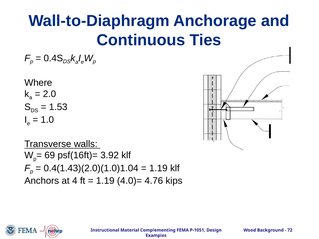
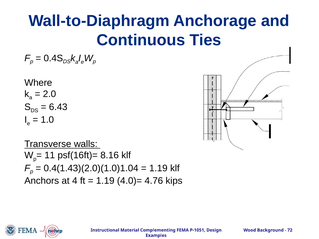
1.53: 1.53 -> 6.43 (58, 107)
69: 69 -> 11 (50, 156)
3.92: 3.92 -> 8.16 (110, 156)
